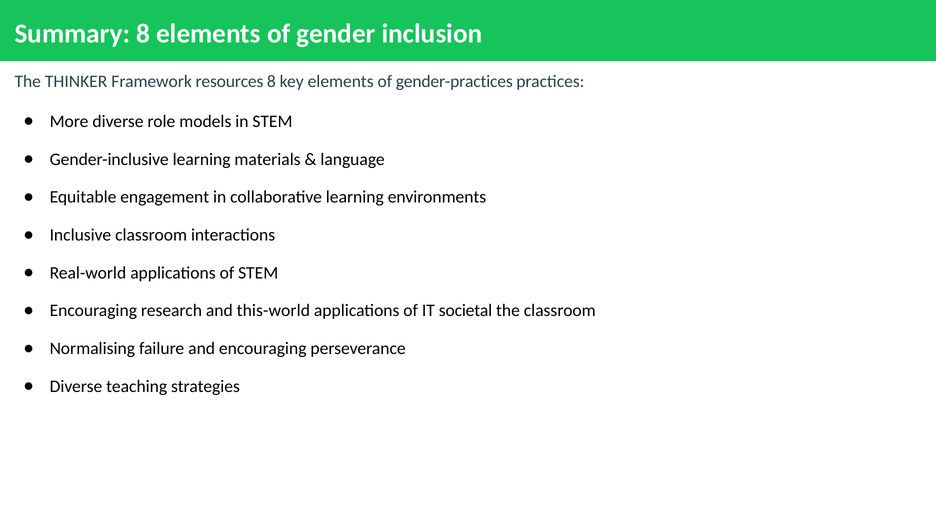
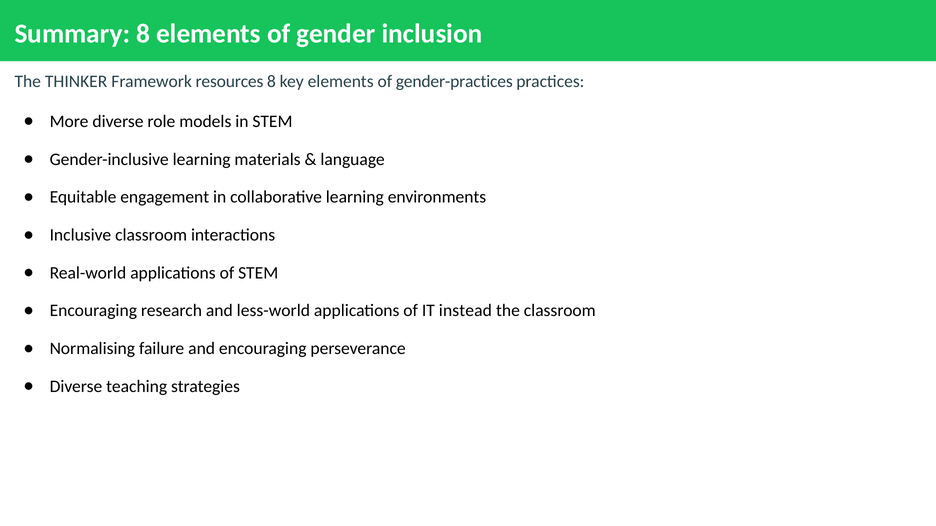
this-world: this-world -> less-world (273, 311)
societal: societal -> instead (465, 311)
